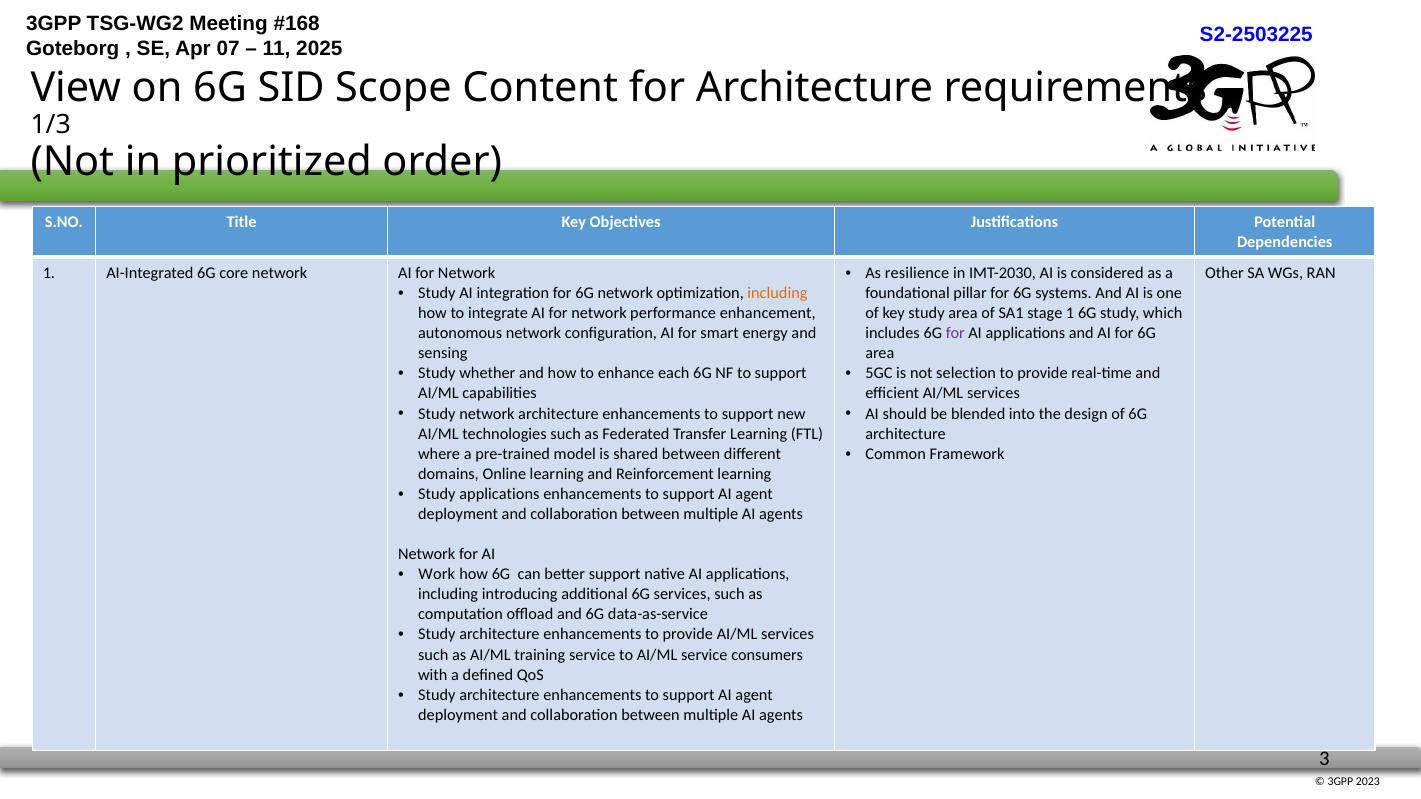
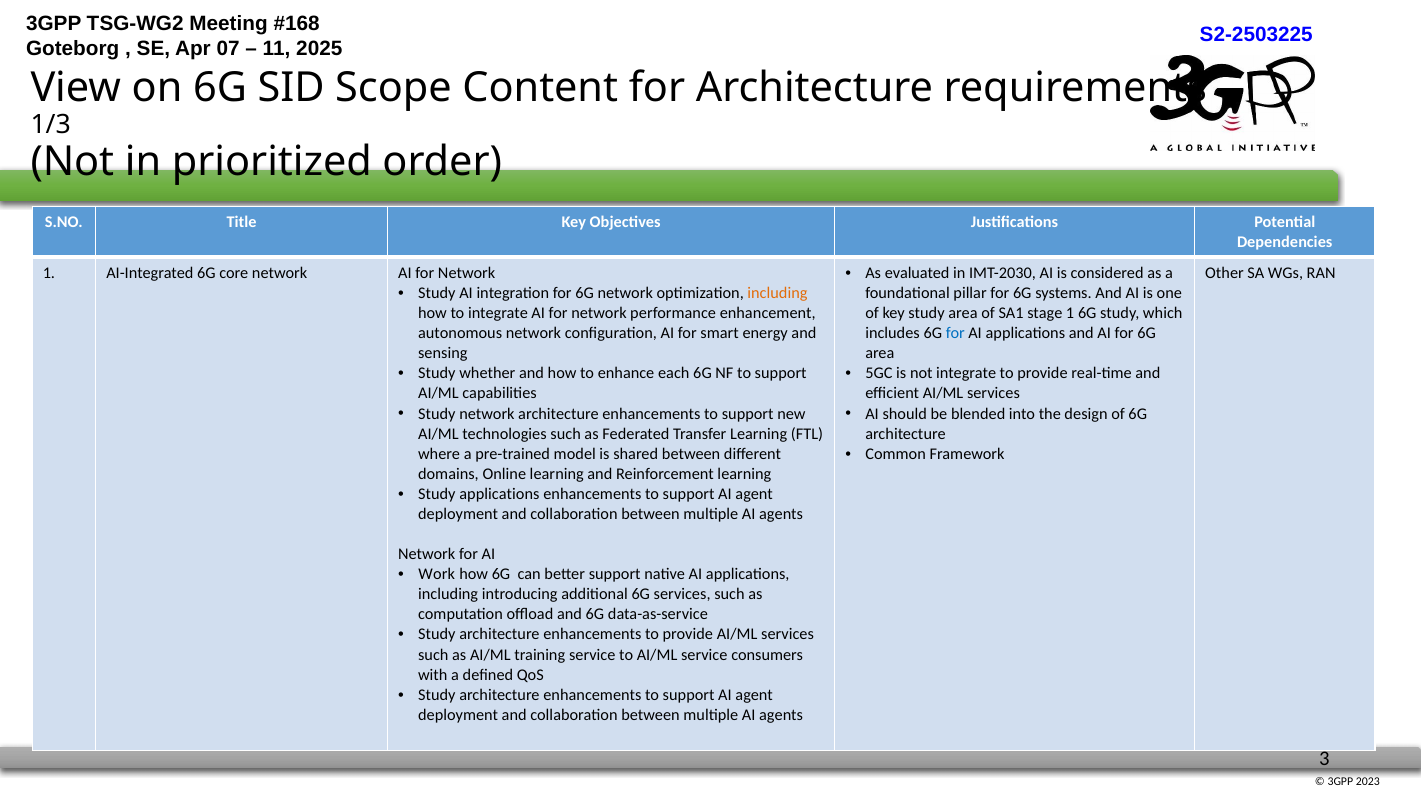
resilience: resilience -> evaluated (917, 273)
for colour: purple -> blue (955, 333)
not selection: selection -> integrate (966, 374)
